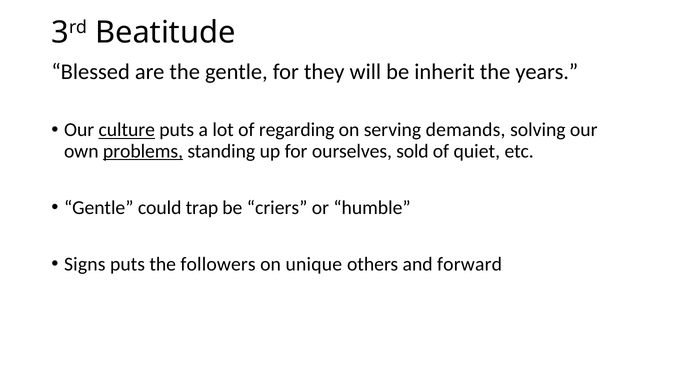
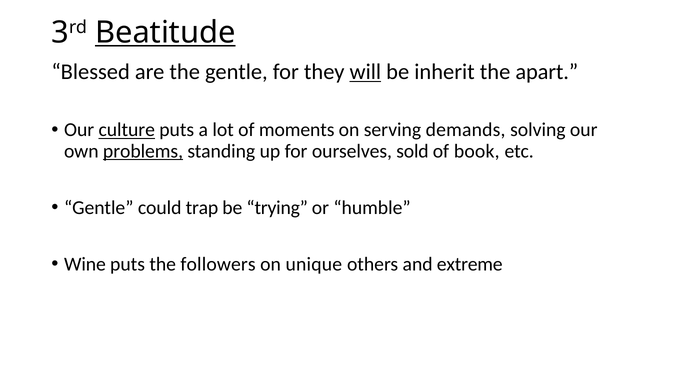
Beatitude underline: none -> present (165, 32)
will underline: none -> present (365, 72)
years: years -> apart (547, 72)
regarding: regarding -> moments (297, 130)
quiet: quiet -> book (477, 151)
criers: criers -> trying (277, 208)
Signs: Signs -> Wine (85, 264)
forward: forward -> extreme (470, 264)
